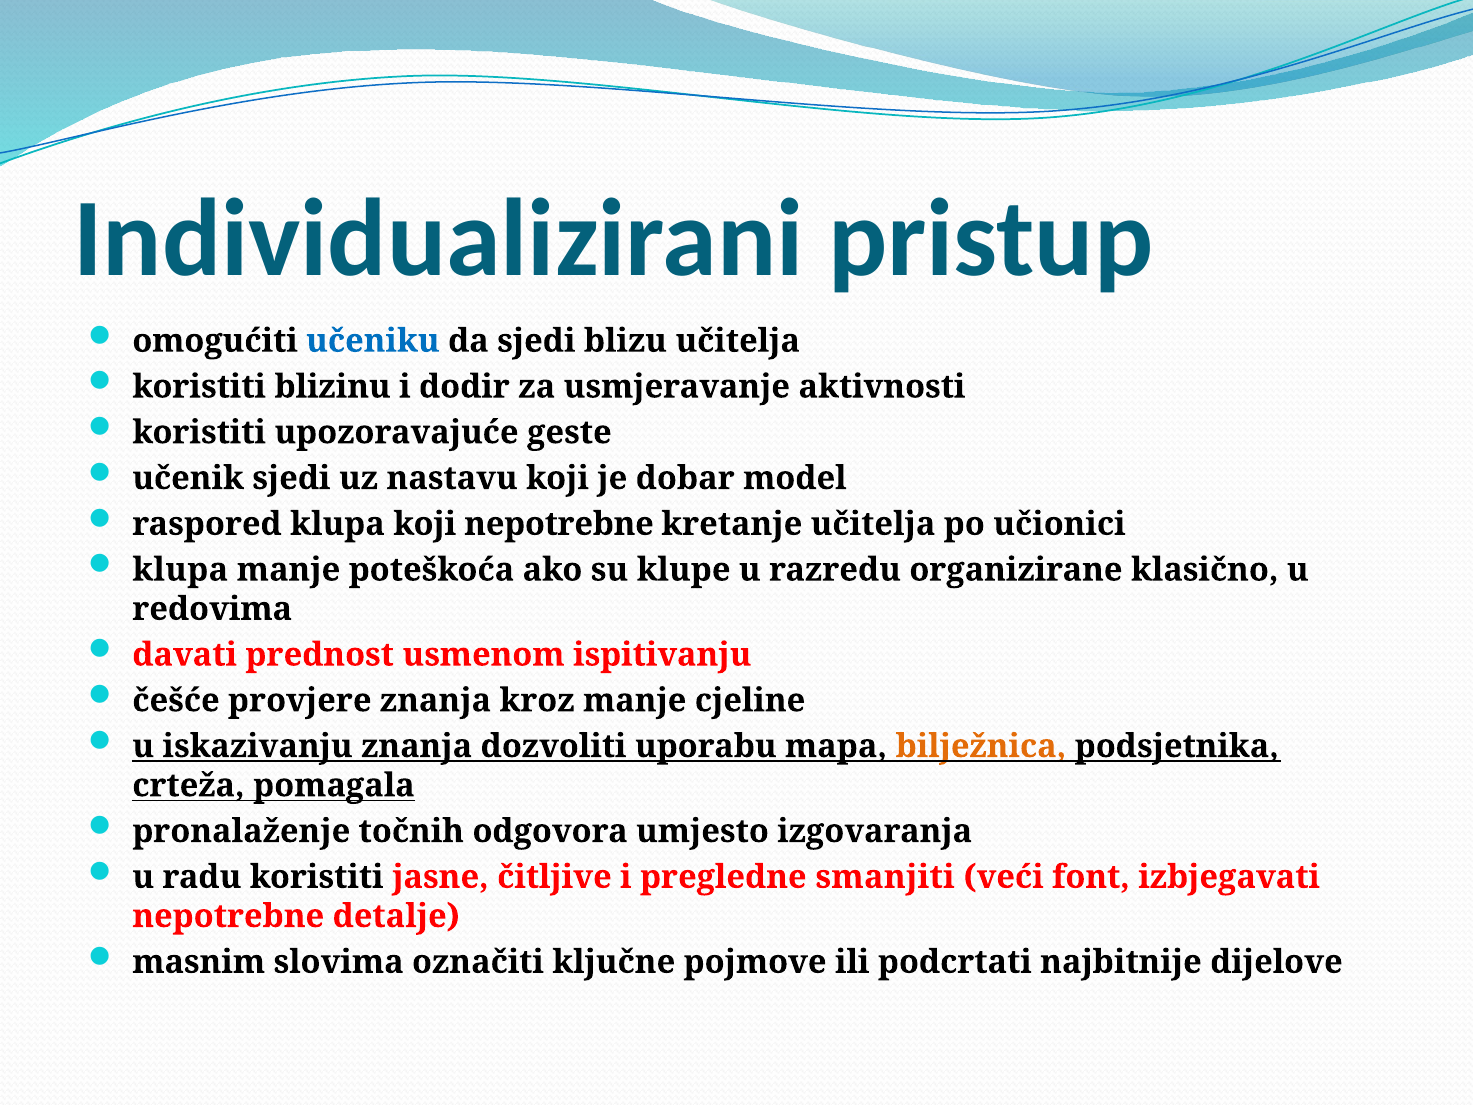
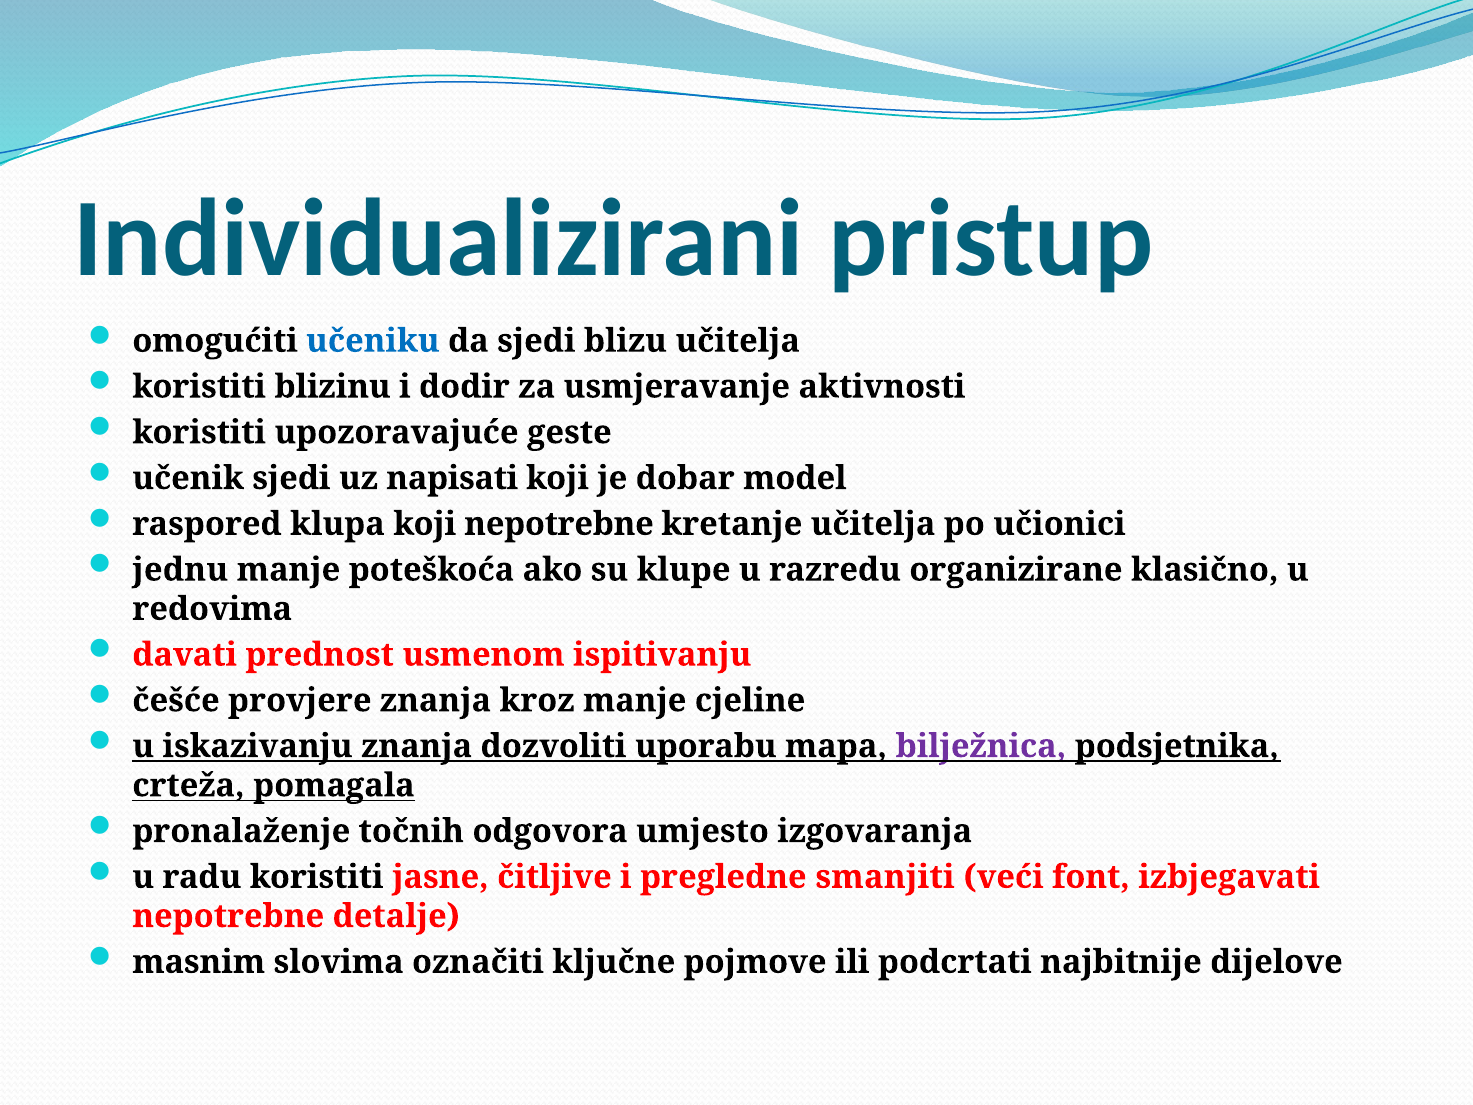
nastavu: nastavu -> napisati (452, 478)
klupa: klupa -> jednu (180, 570)
bilježnica colour: orange -> purple (981, 746)
